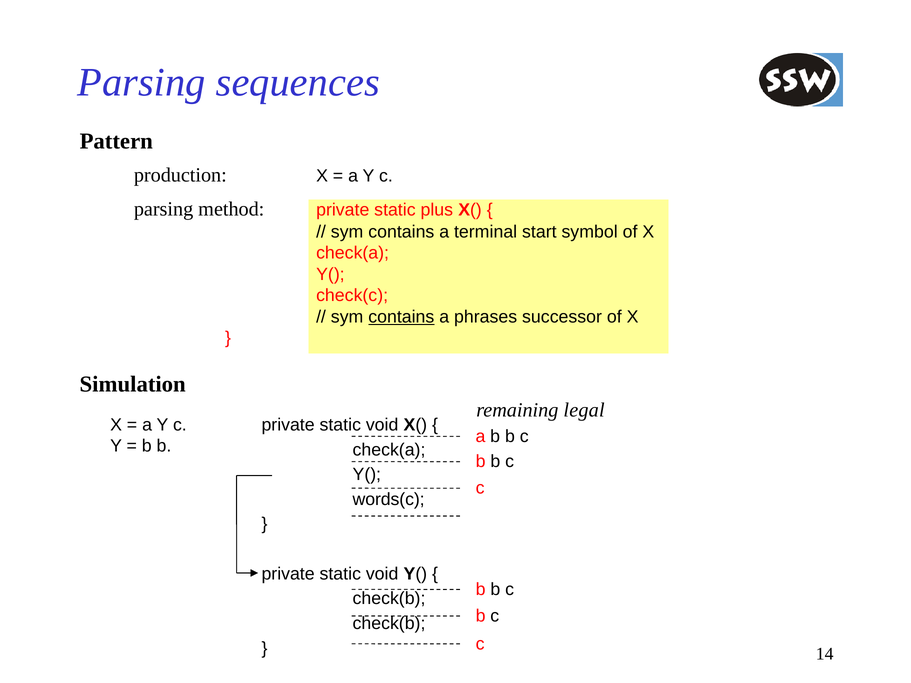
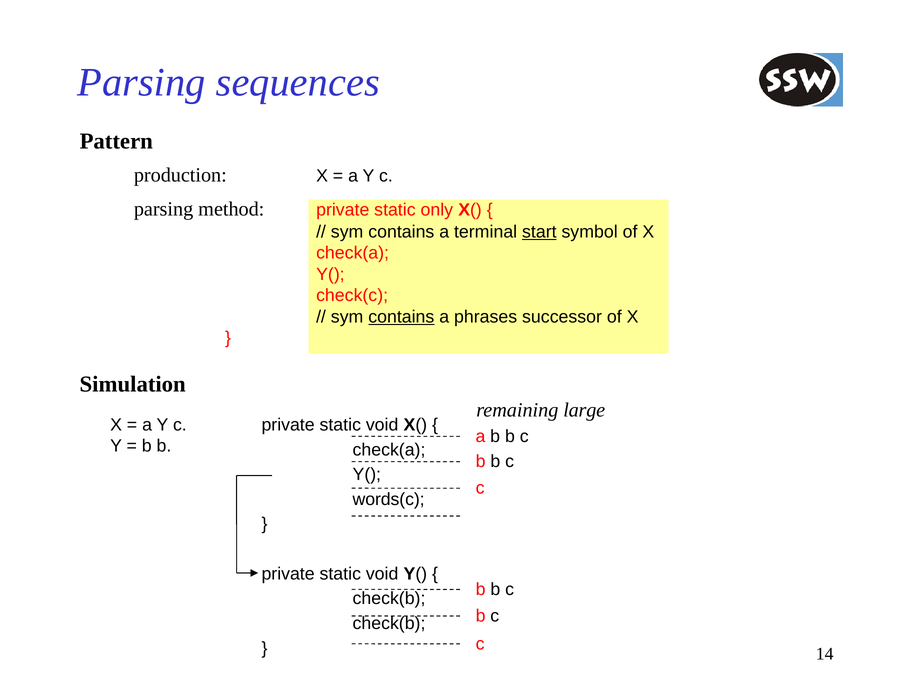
plus: plus -> only (437, 210)
start underline: none -> present (539, 232)
legal: legal -> large (584, 410)
